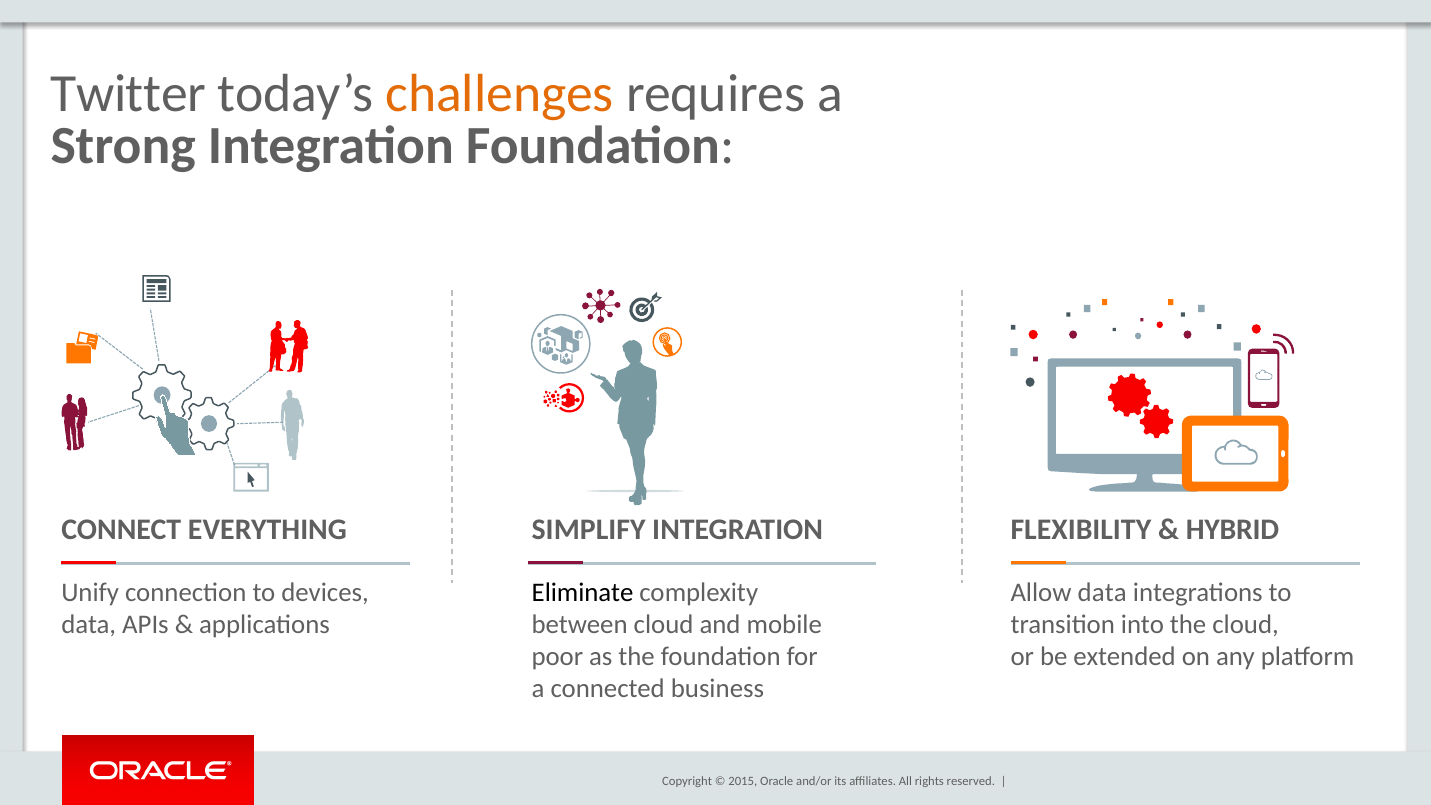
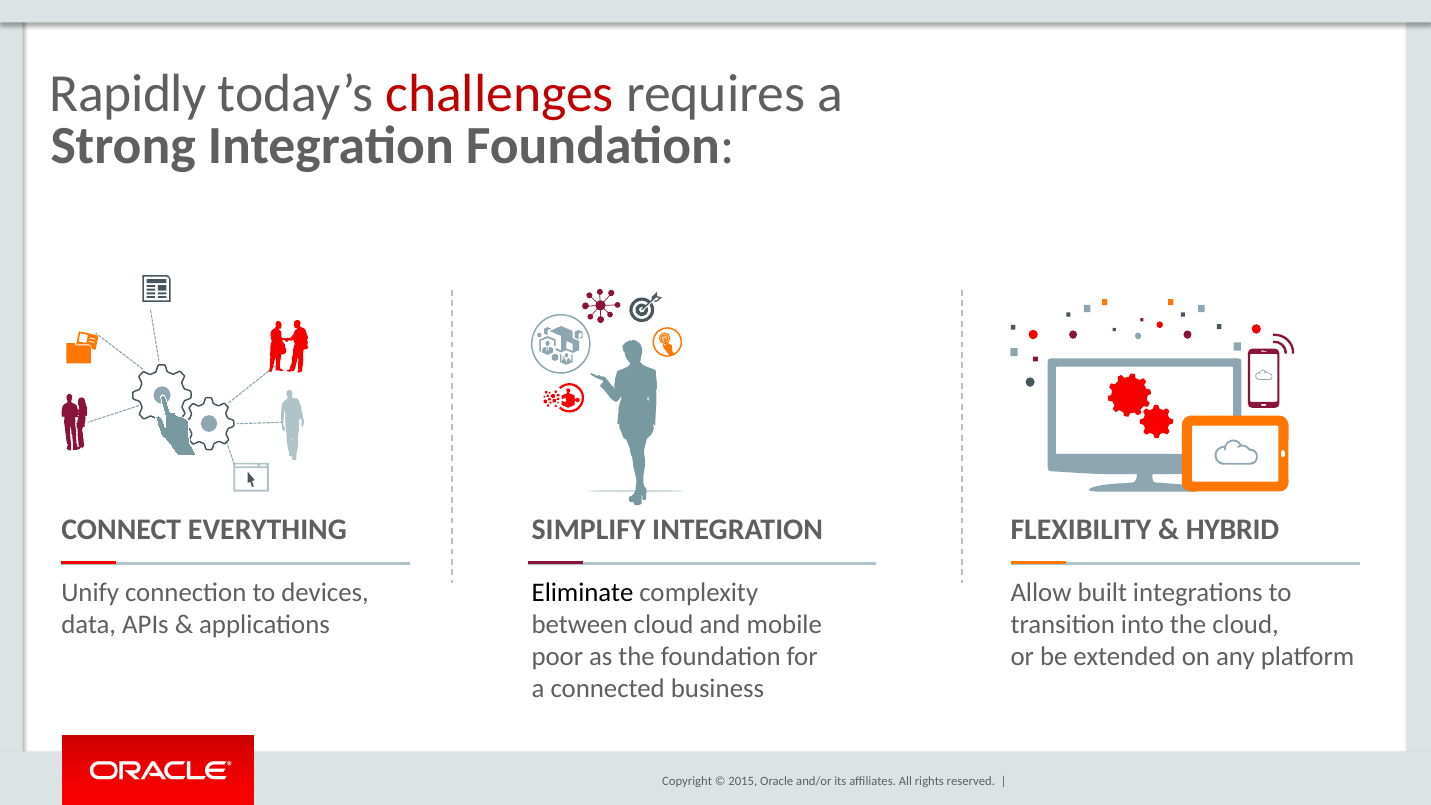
Twitter: Twitter -> Rapidly (128, 94)
challenges colour: orange -> red (500, 94)
Allow data: data -> built (1102, 592)
